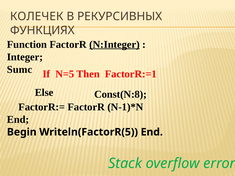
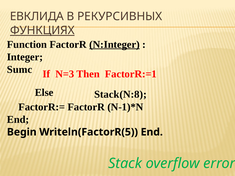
КОЛЕЧЕК: КОЛЕЧЕК -> ЕВКЛИДА (37, 16)
ФУНКЦИЯХ underline: none -> present (42, 30)
N=5: N=5 -> N=3 (65, 74)
Const(N:8: Const(N:8 -> Stack(N:8 (120, 94)
